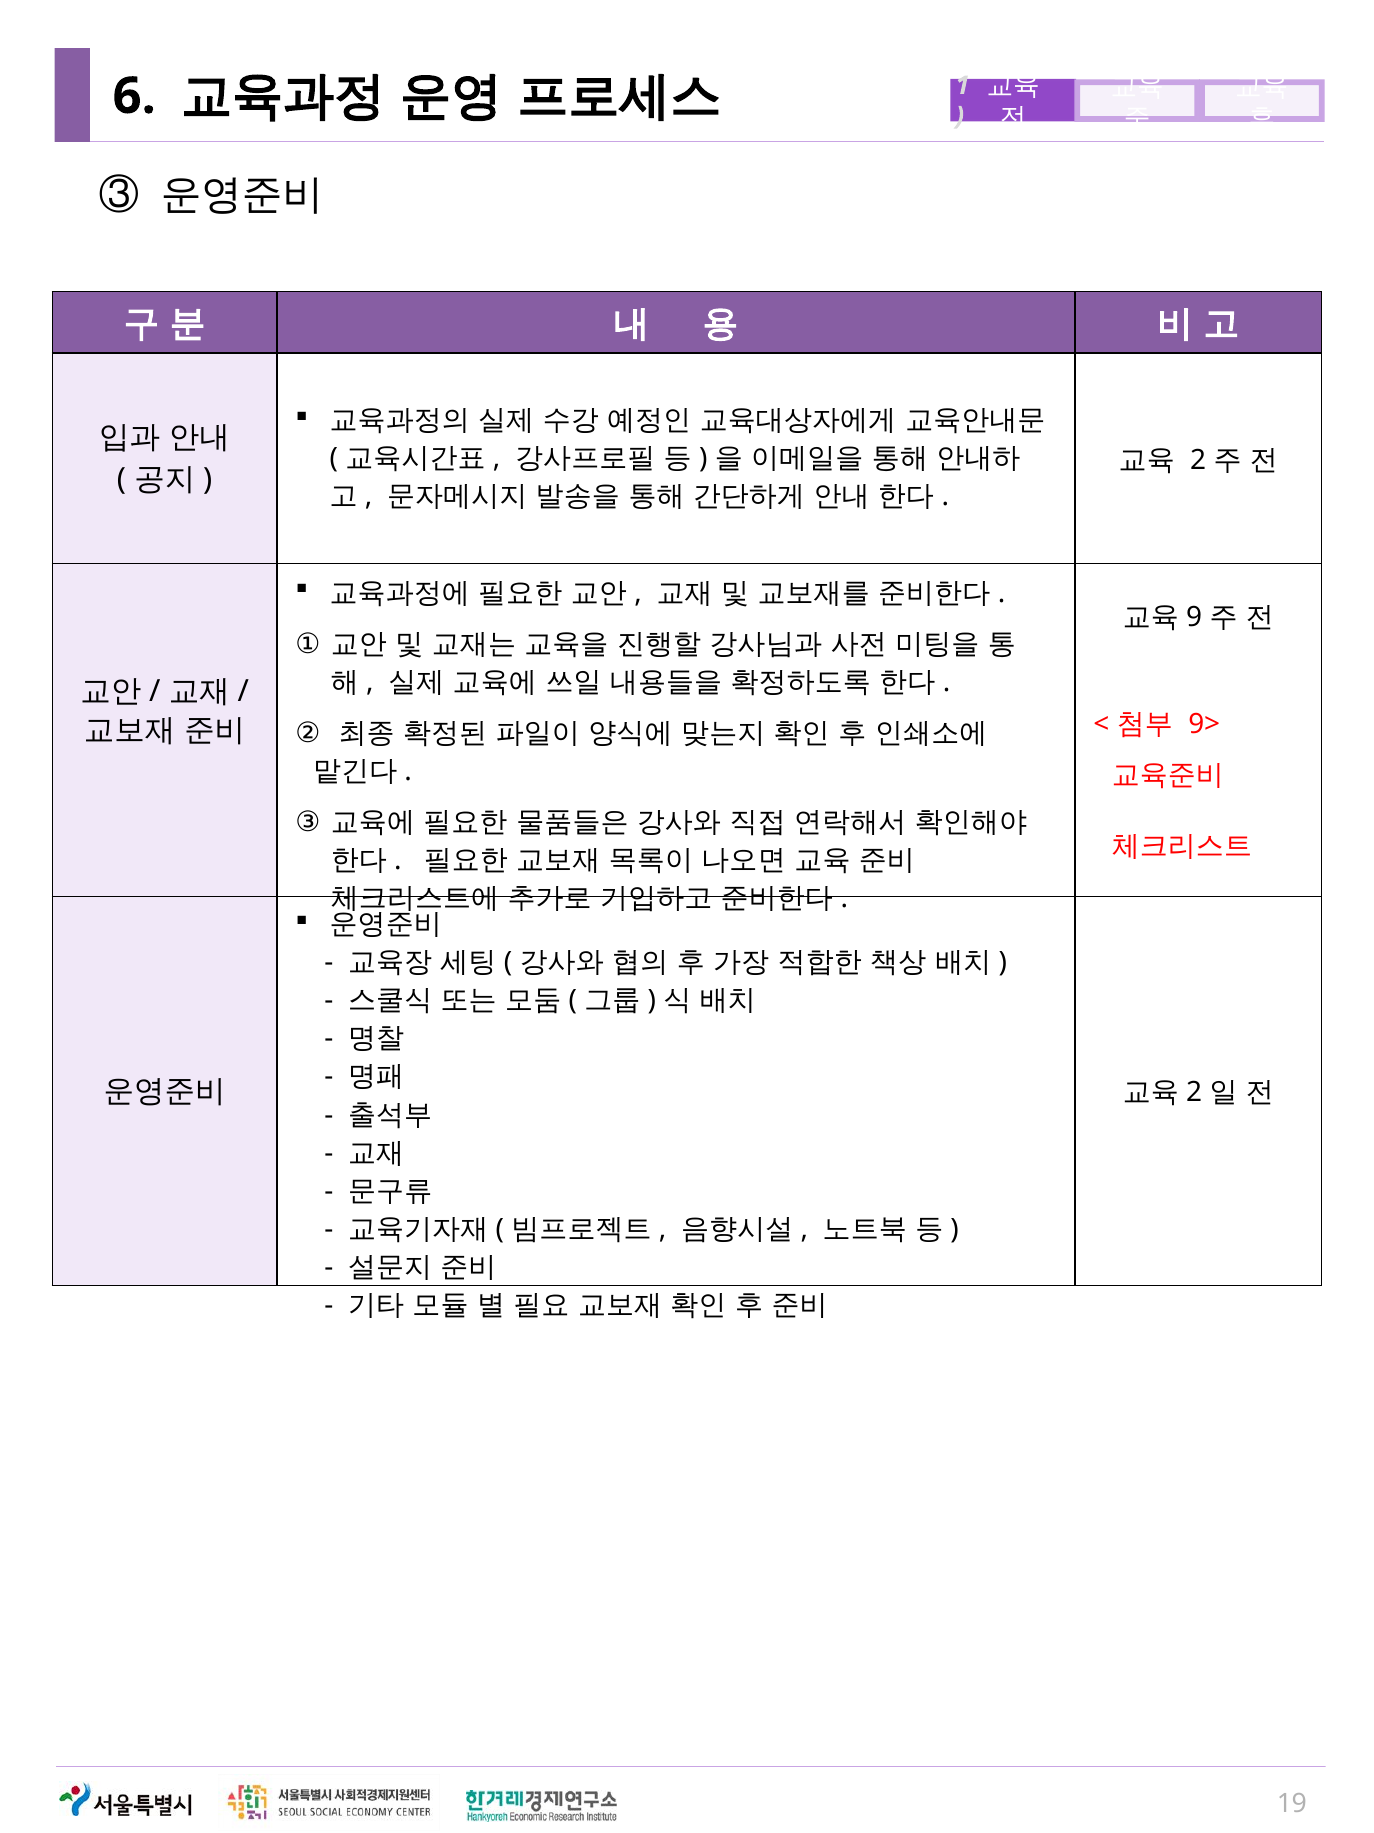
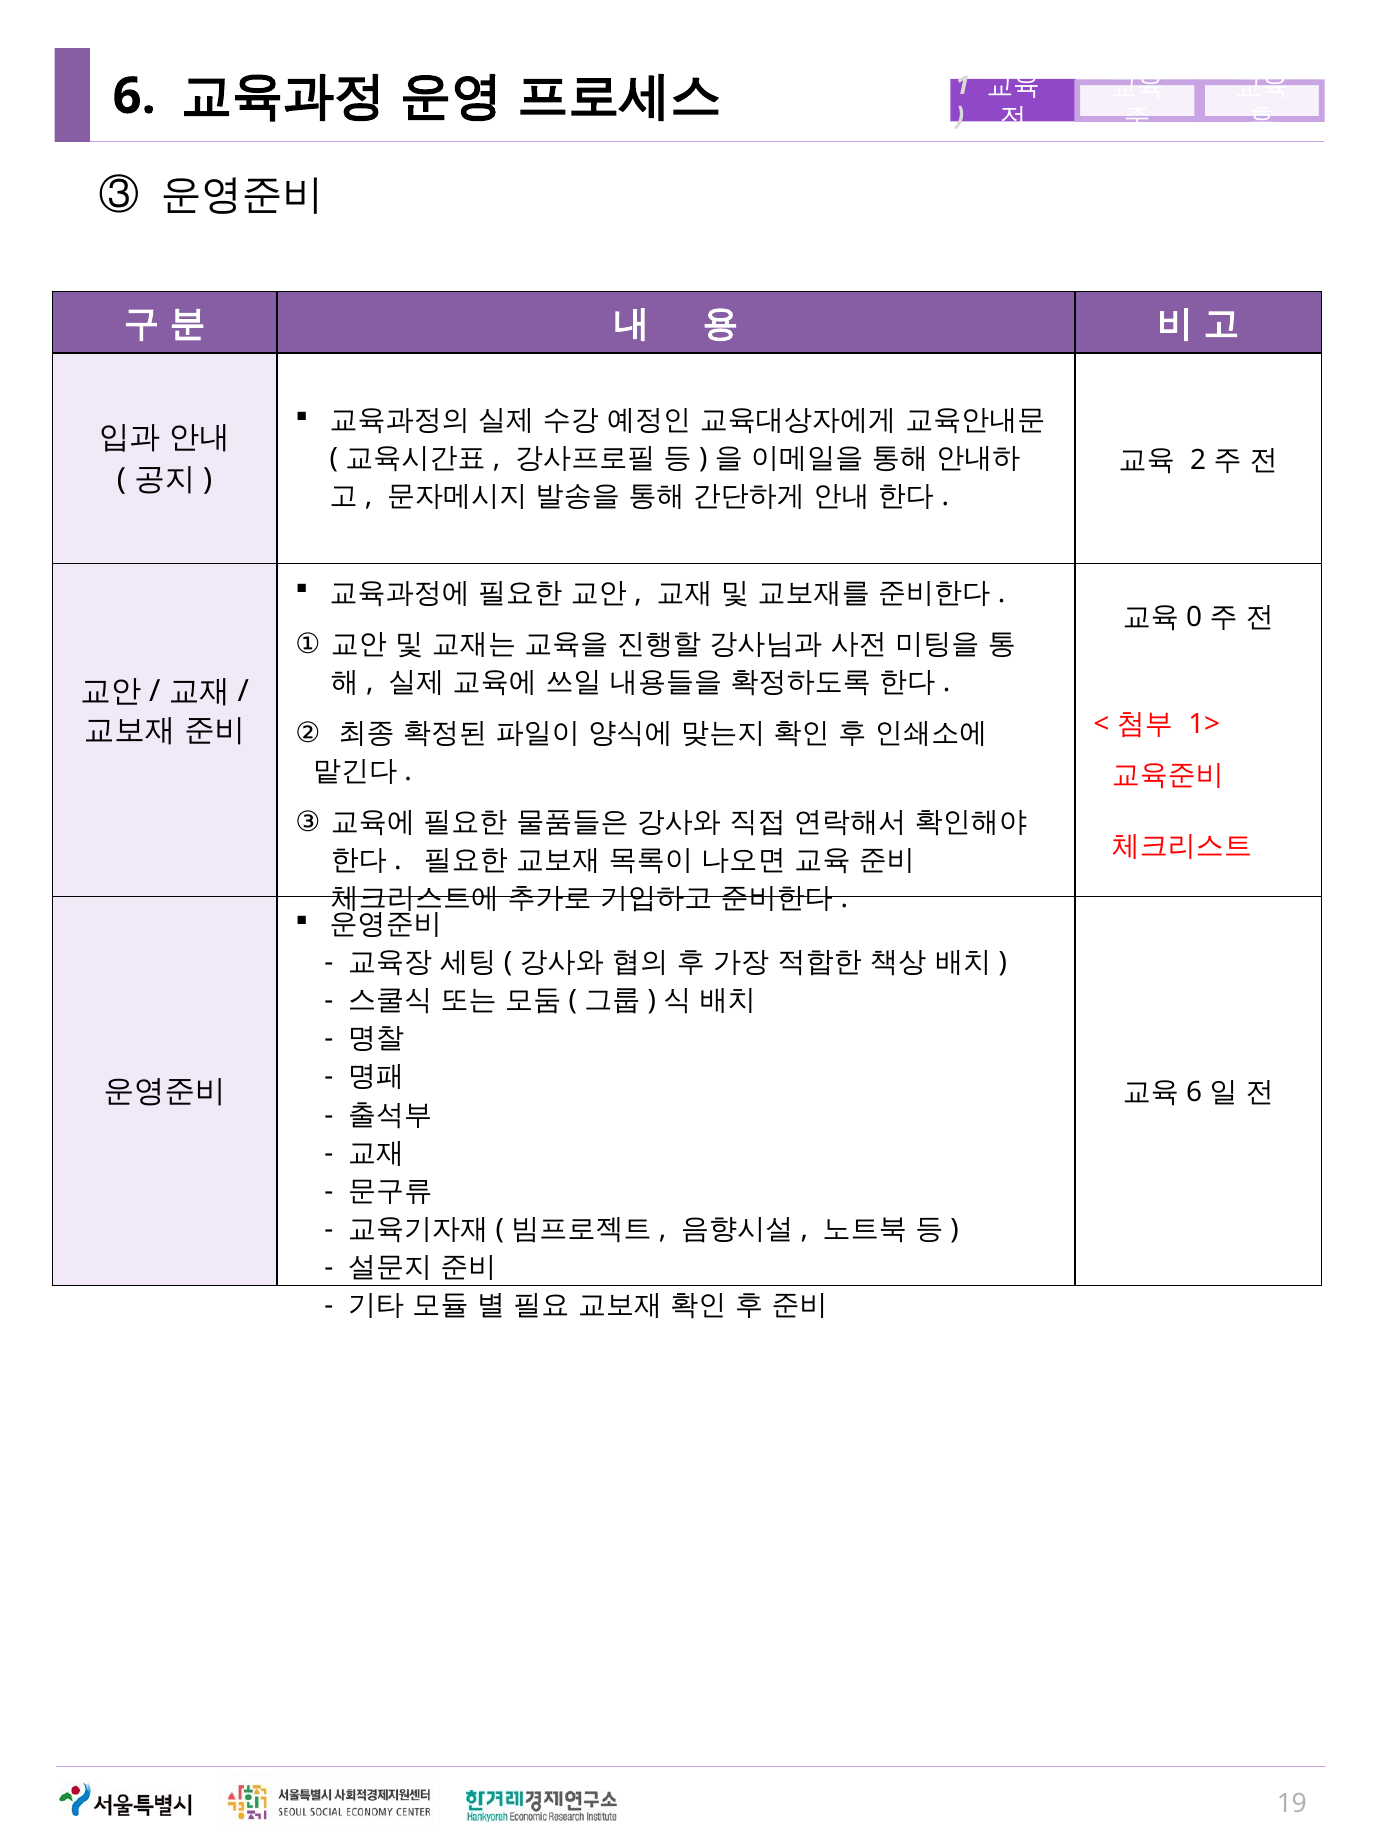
9: 9 -> 0 (1194, 617)
9>: 9> -> 1> (1204, 724)
2: 2 -> 6 (1194, 1092)
